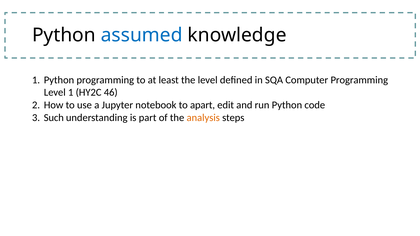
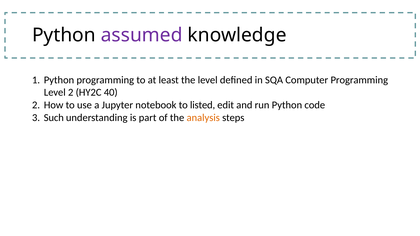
assumed colour: blue -> purple (142, 35)
Level 1: 1 -> 2 (71, 93)
46: 46 -> 40 (111, 93)
apart: apart -> listed (203, 105)
